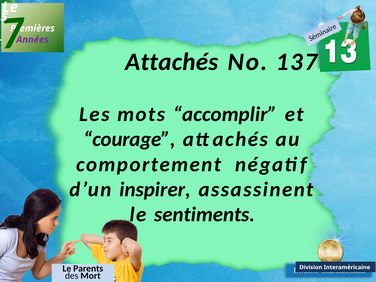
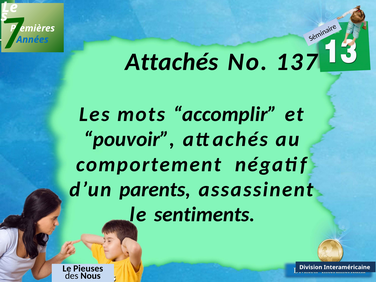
Années colour: purple -> blue (33, 40)
courage: courage -> pouvoir (129, 139)
inspirer: inspirer -> parents (155, 189)
Parents: Parents -> Pieuses (88, 268)
Mort: Mort -> Nous (91, 276)
